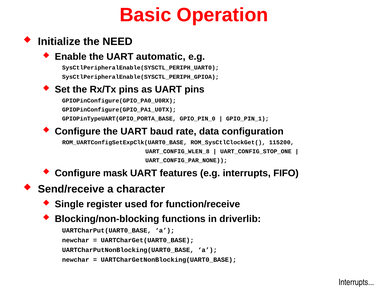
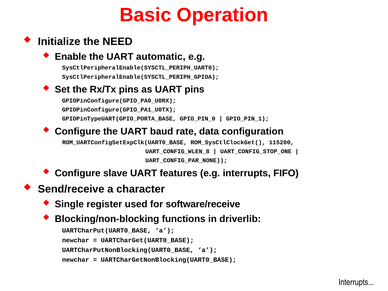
mask: mask -> slave (115, 173)
function/receive: function/receive -> software/receive (203, 204)
